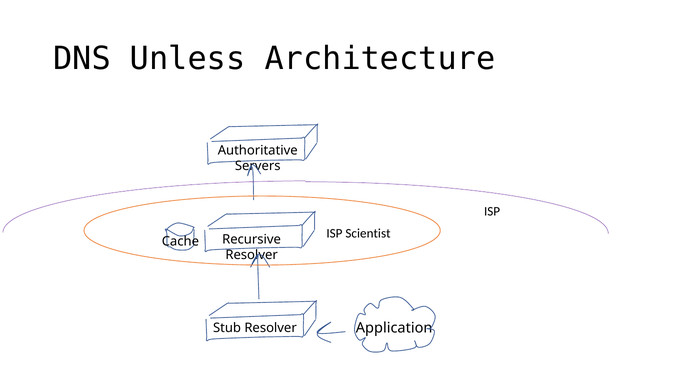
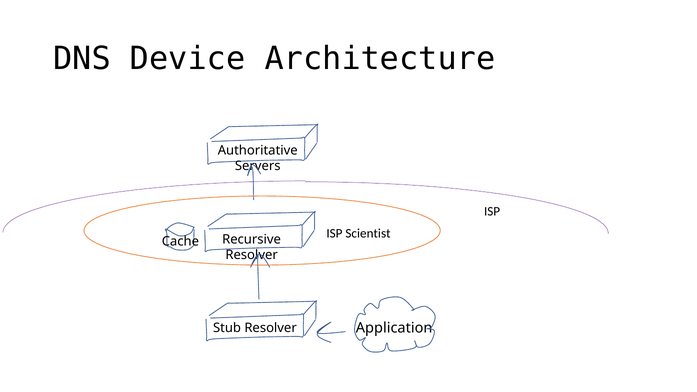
Unless: Unless -> Device (188, 59)
